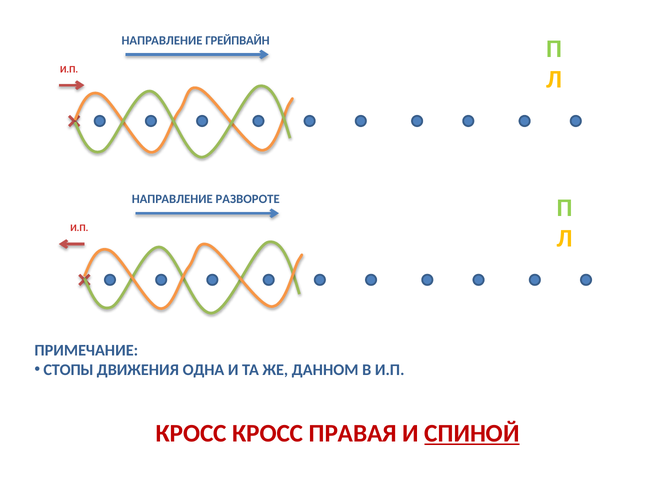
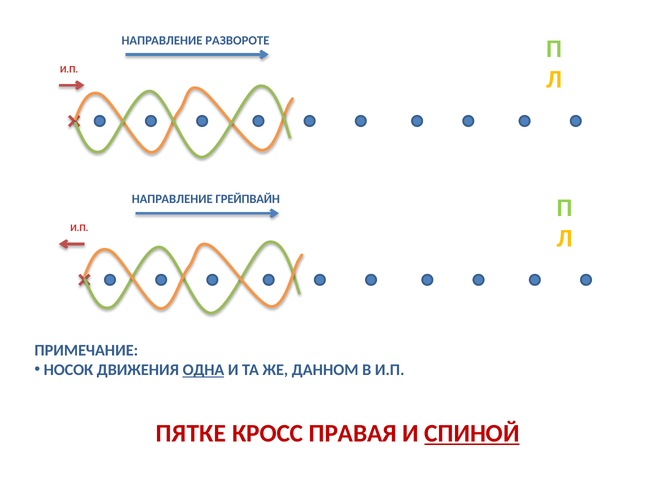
ГРЕЙПВАЙН: ГРЕЙПВАЙН -> РАЗВОРОТЕ (237, 40)
РАЗВОРОТЕ: РАЗВОРОТЕ -> ГРЕЙПВАЙН (248, 199)
СТОПЫ: СТОПЫ -> НОСОК (68, 369)
ОДНА underline: none -> present (204, 369)
КРОСС: КРОСС -> ПЯТКЕ (191, 433)
